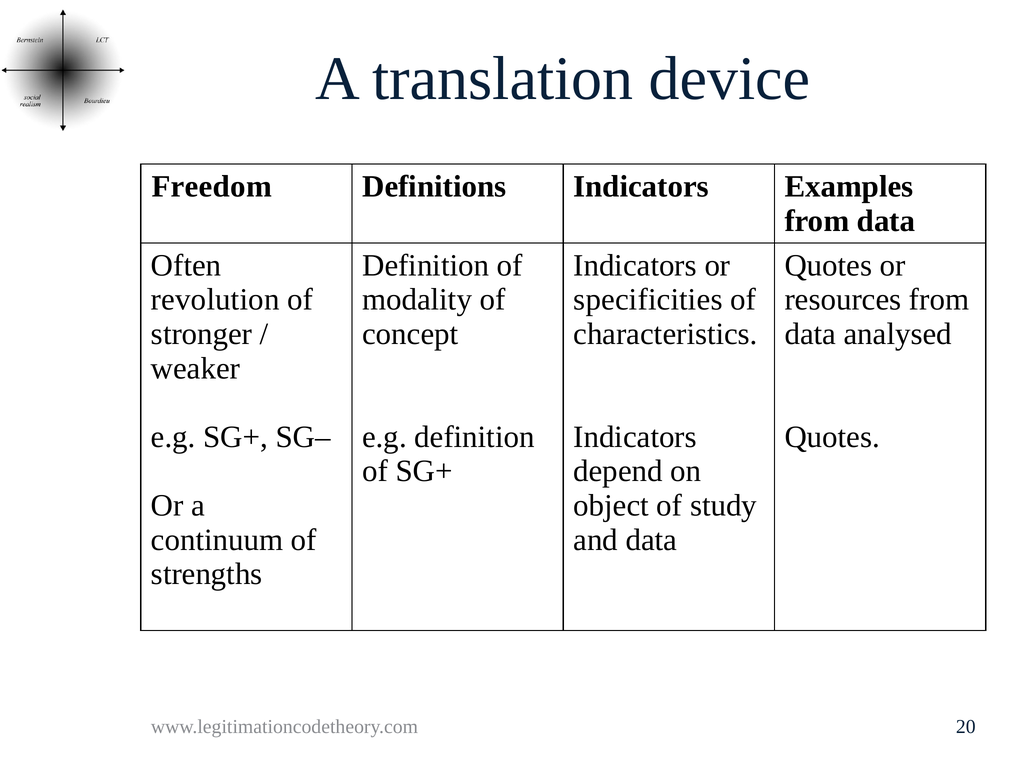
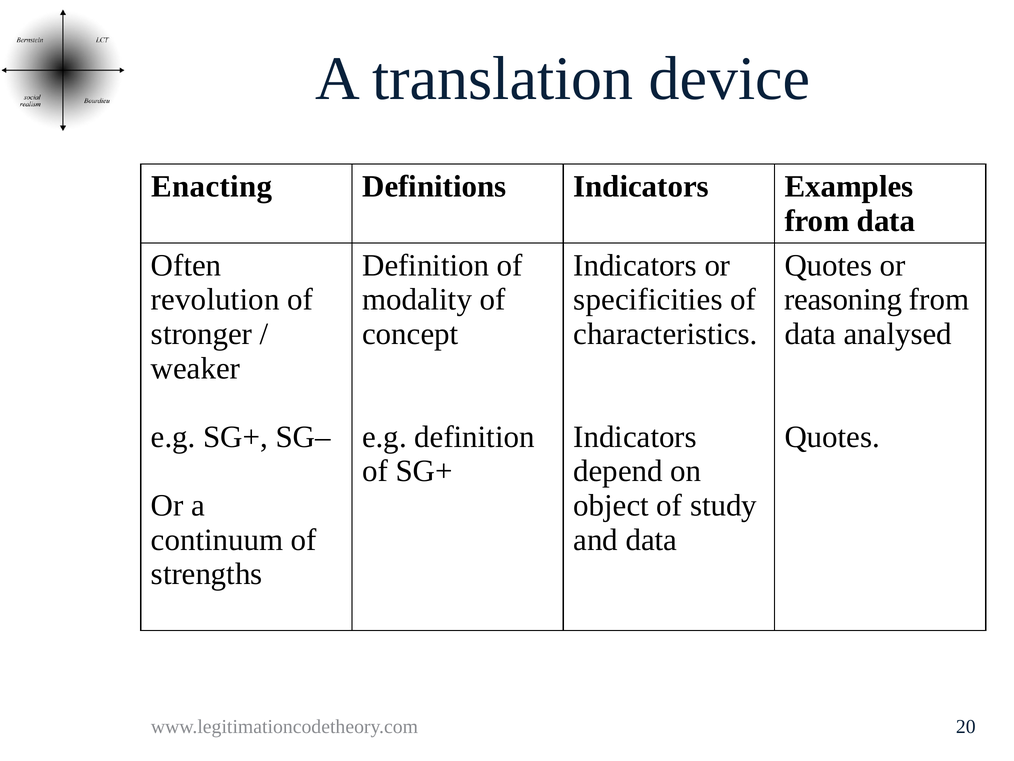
Freedom: Freedom -> Enacting (212, 186)
resources: resources -> reasoning (843, 299)
